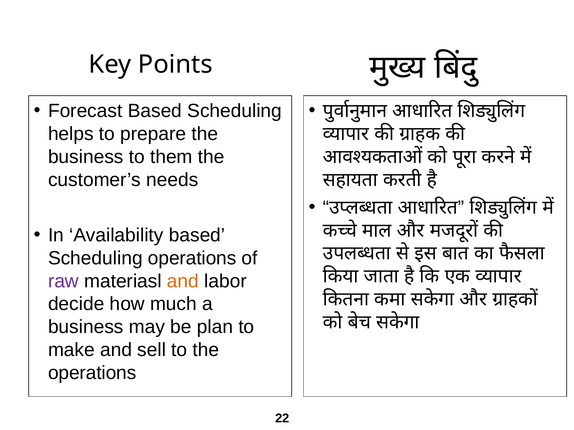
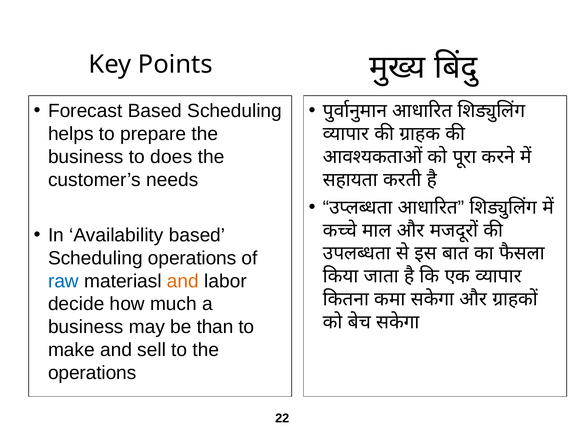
them: them -> does (171, 157)
raw colour: purple -> blue (63, 281)
plan: plan -> than (215, 327)
